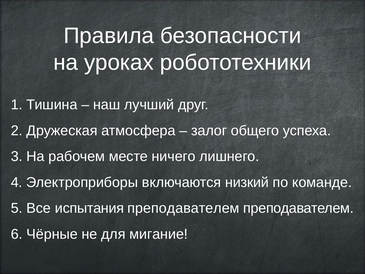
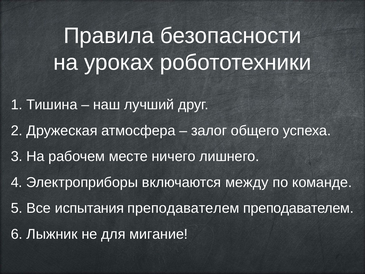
низкий: низкий -> между (247, 182)
Чёрные: Чёрные -> Лыжник (52, 234)
